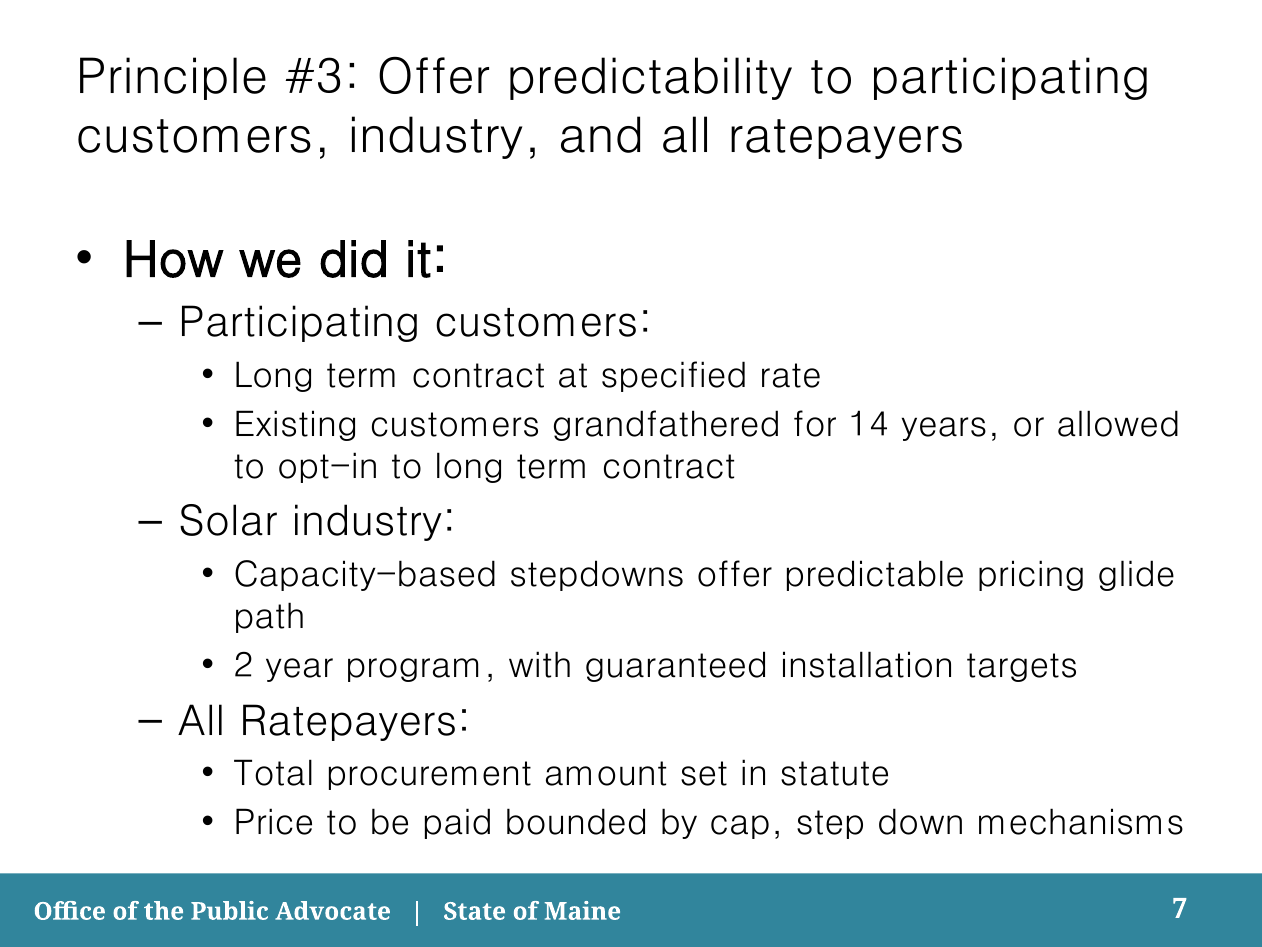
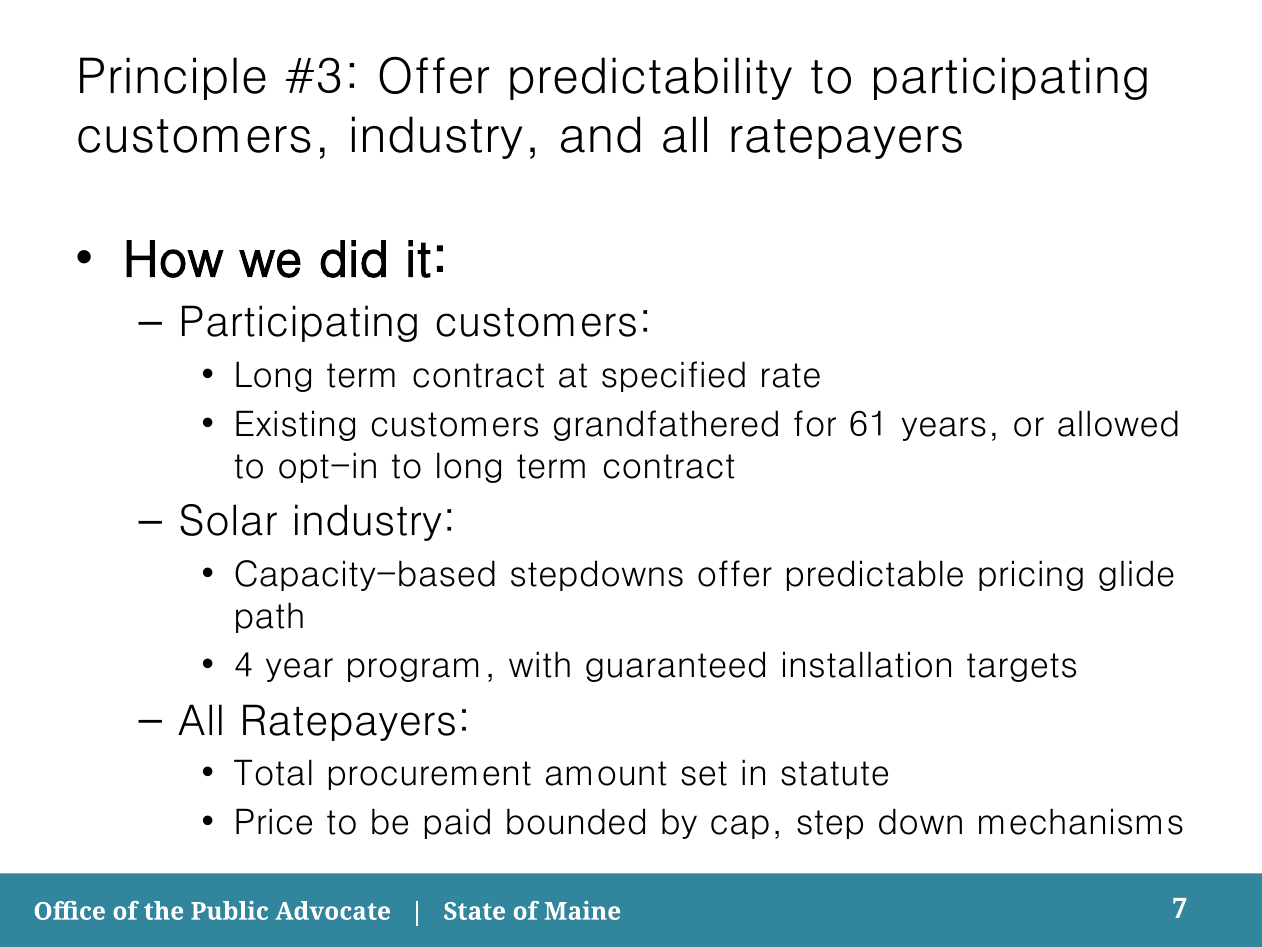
14: 14 -> 61 (869, 424)
2: 2 -> 4 (243, 666)
